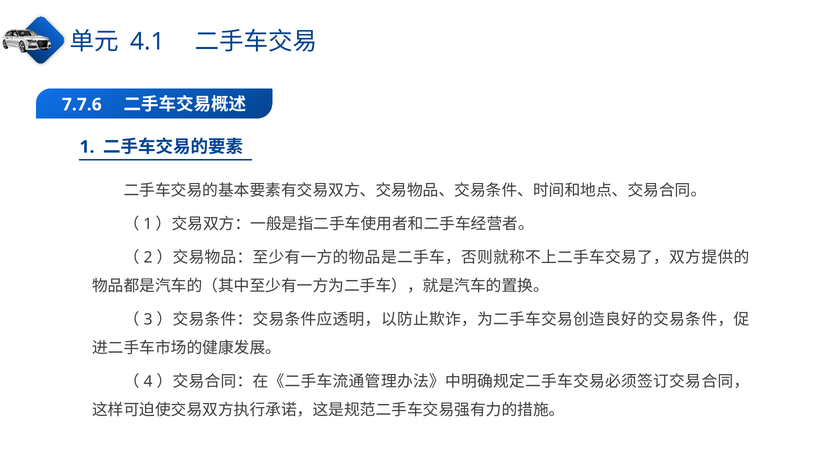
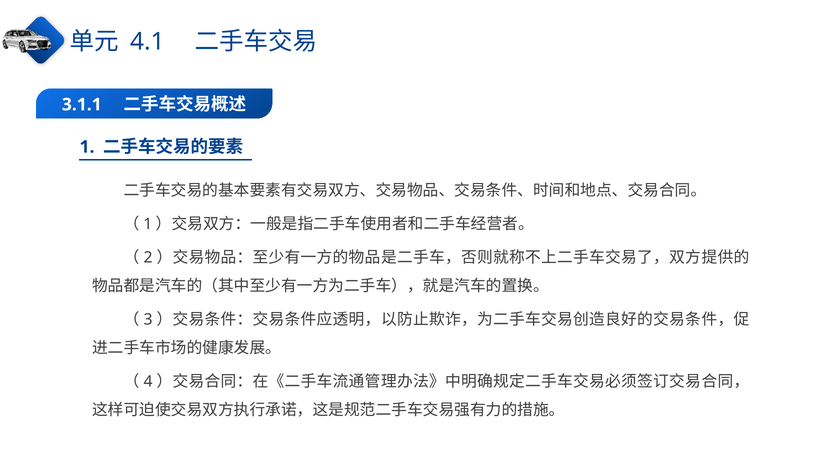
7.7.6: 7.7.6 -> 3.1.1 (82, 105)
